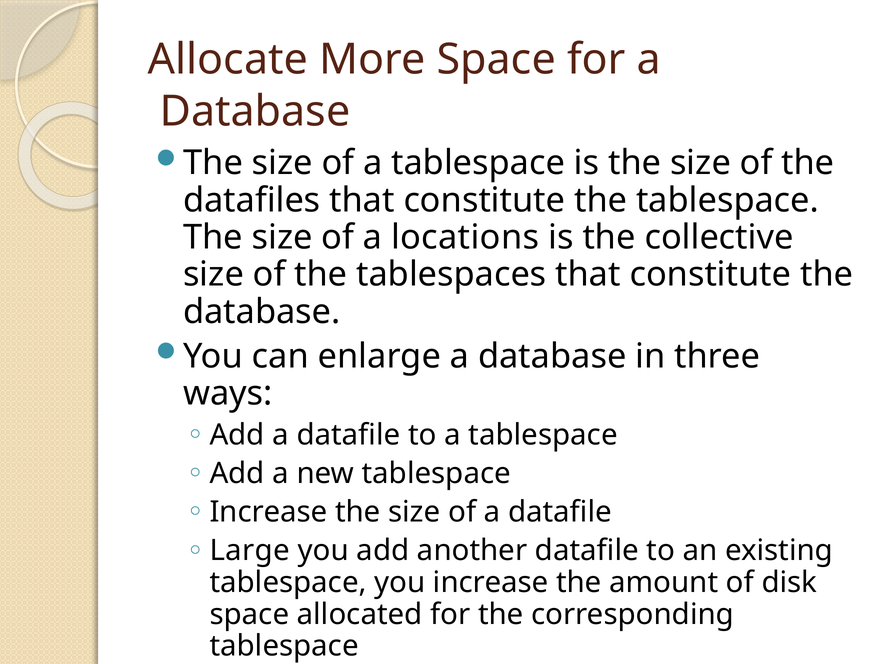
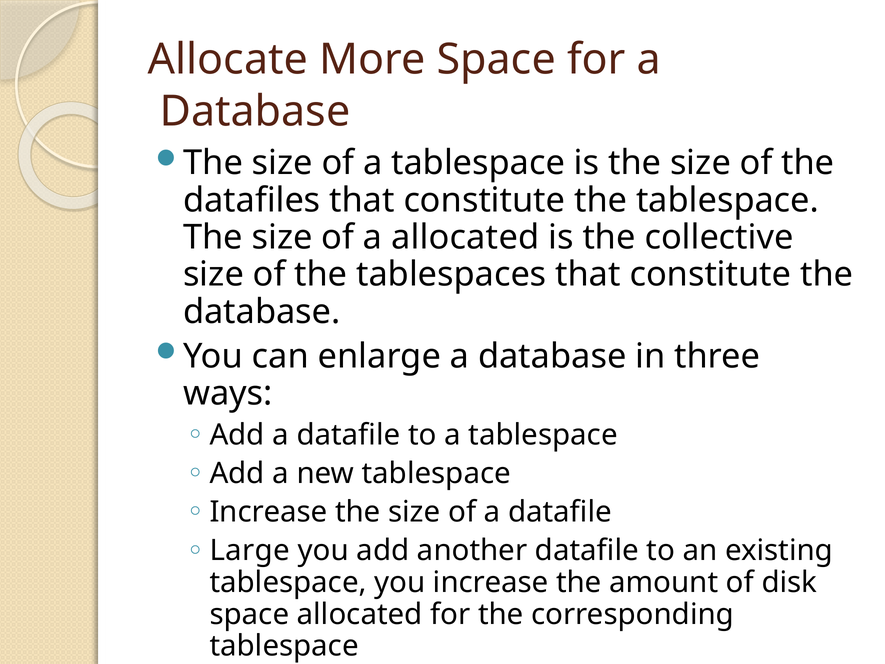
a locations: locations -> allocated (465, 237)
